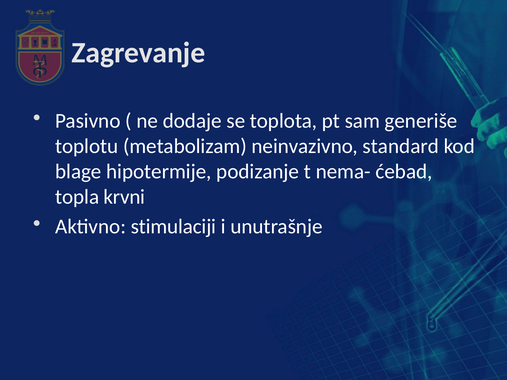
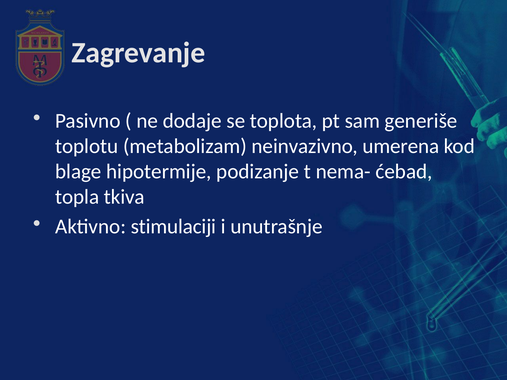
standard: standard -> umerena (401, 146)
krvni: krvni -> tkiva (124, 197)
